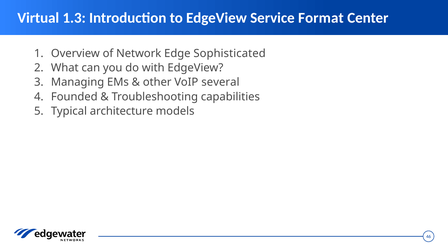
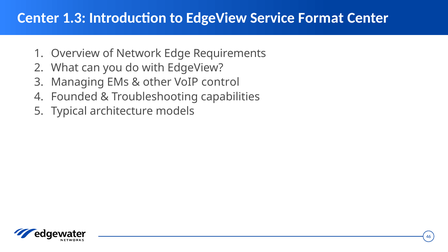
Virtual: Virtual -> Center (38, 18)
Sophisticated: Sophisticated -> Requirements (230, 53)
several: several -> control (220, 82)
